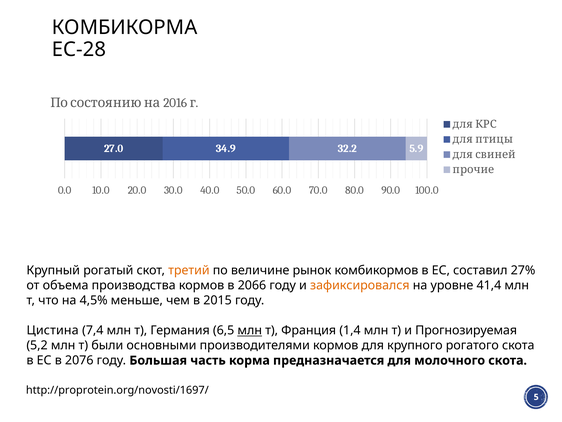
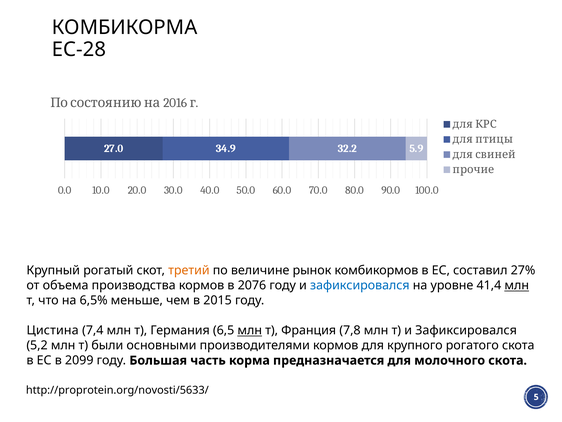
2066: 2066 -> 2076 (252, 285)
зафиксировался colour: orange -> blue (360, 285)
млн underline: none -> present (517, 285)
4,5%: 4,5% -> 6,5% (94, 300)
1,4: 1,4 -> 7,8 (350, 330)
т и Прогнозируемая: Прогнозируемая -> Зафиксировался (466, 330)
2076: 2076 -> 2099 (79, 360)
http://proprotein.org/novosti/1697/: http://proprotein.org/novosti/1697/ -> http://proprotein.org/novosti/5633/ (117, 390)
